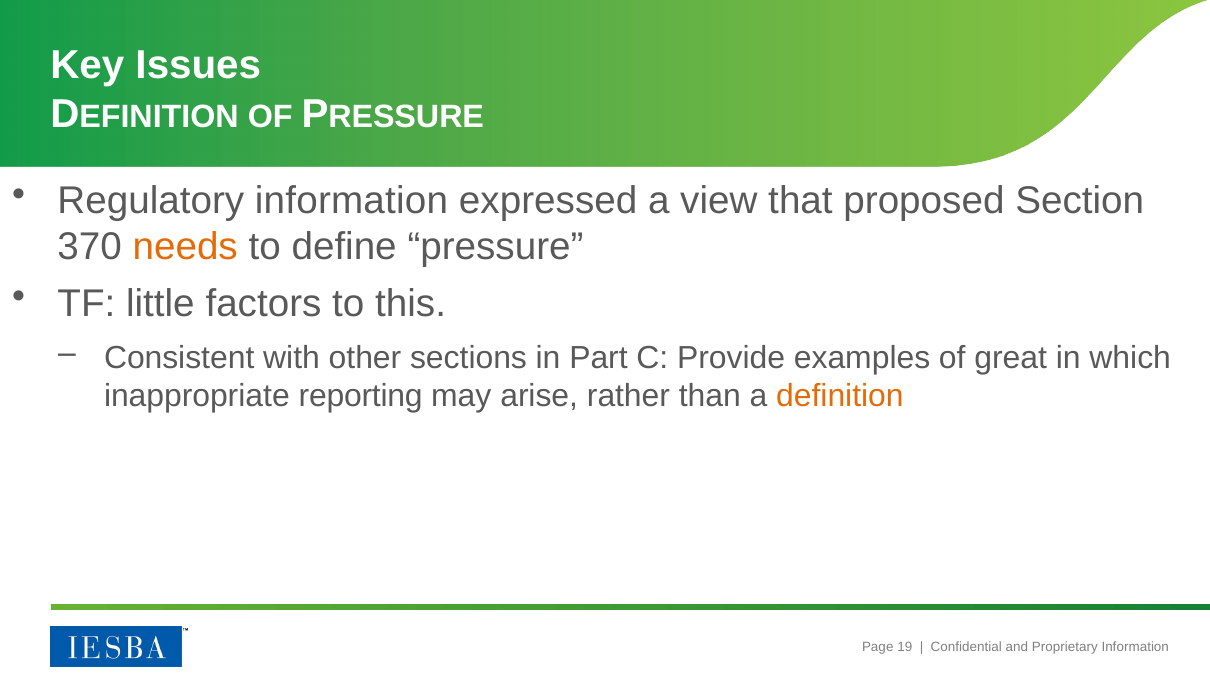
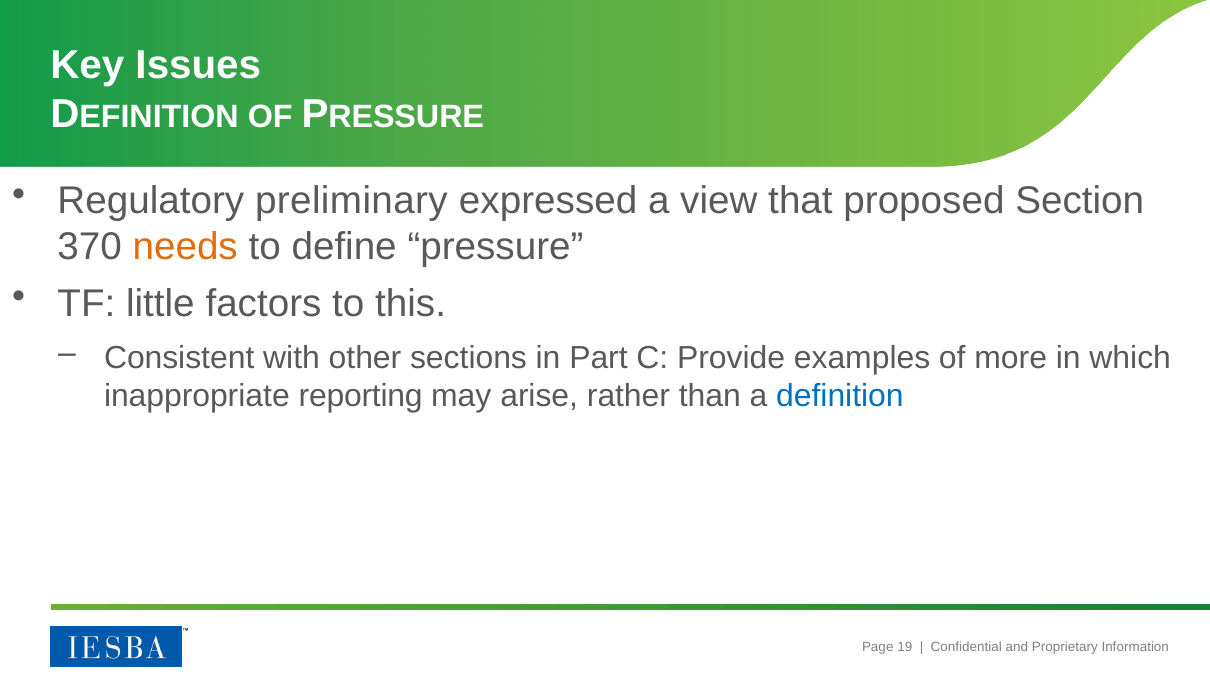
Regulatory information: information -> preliminary (351, 201)
great: great -> more (1011, 359)
definition colour: orange -> blue (840, 397)
